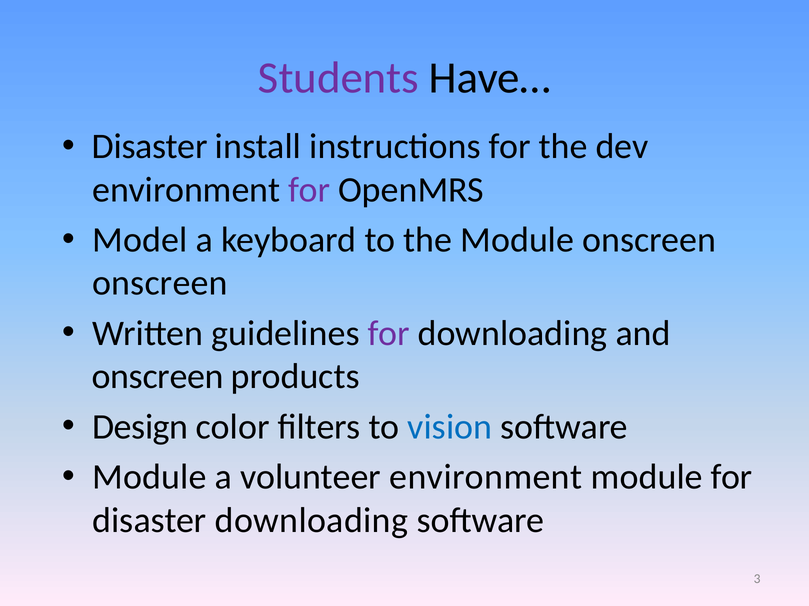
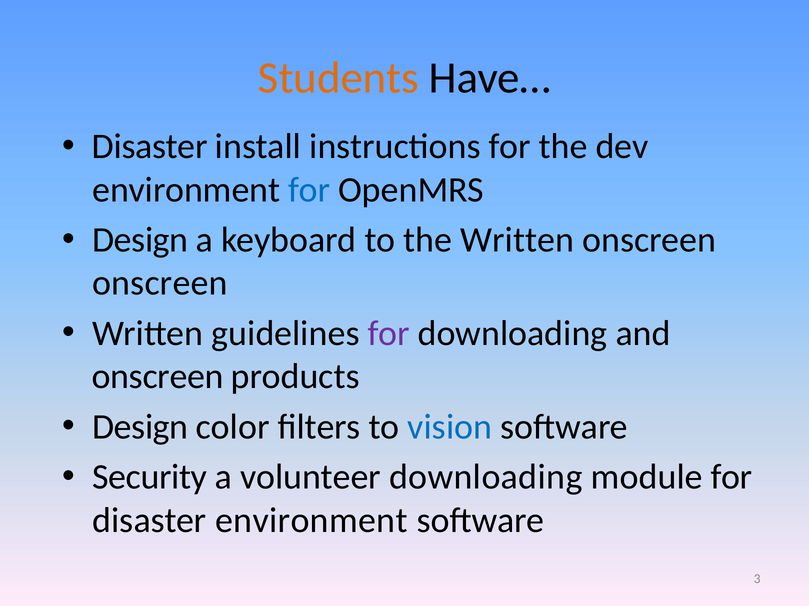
Students colour: purple -> orange (338, 78)
for colour: purple -> blue (309, 190)
Model: Model -> Design (140, 240)
the Module: Module -> Written (517, 240)
Module: Module -> Security (150, 478)
volunteer environment: environment -> downloading (486, 478)
disaster downloading: downloading -> environment (311, 521)
